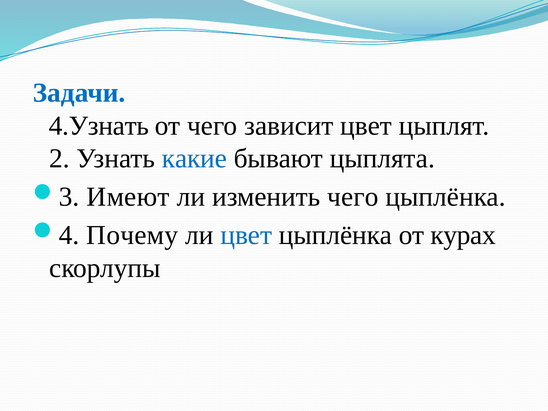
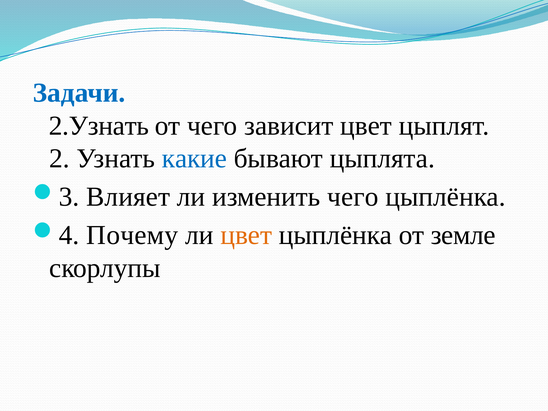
4.Узнать: 4.Узнать -> 2.Узнать (99, 126)
Имеют: Имеют -> Влияет (128, 197)
цвет colour: blue -> orange (246, 235)
курах: курах -> земле (463, 235)
